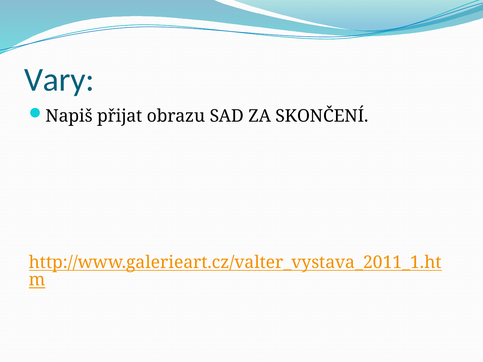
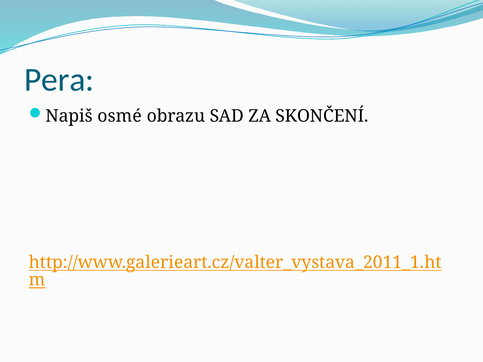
Vary: Vary -> Pera (59, 80)
přijat: přijat -> osmé (120, 116)
